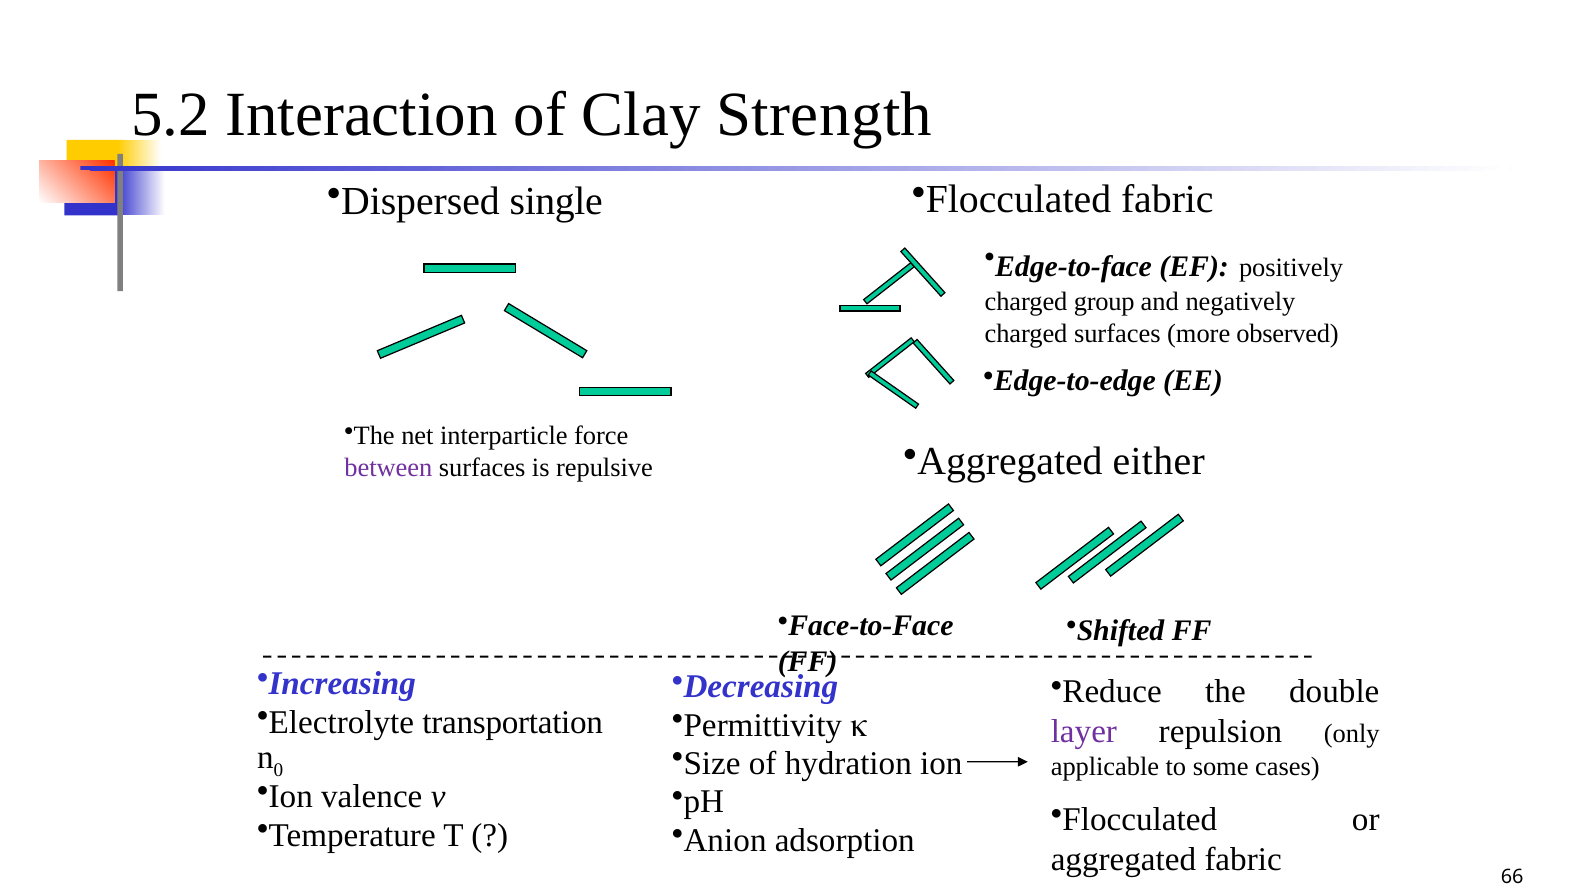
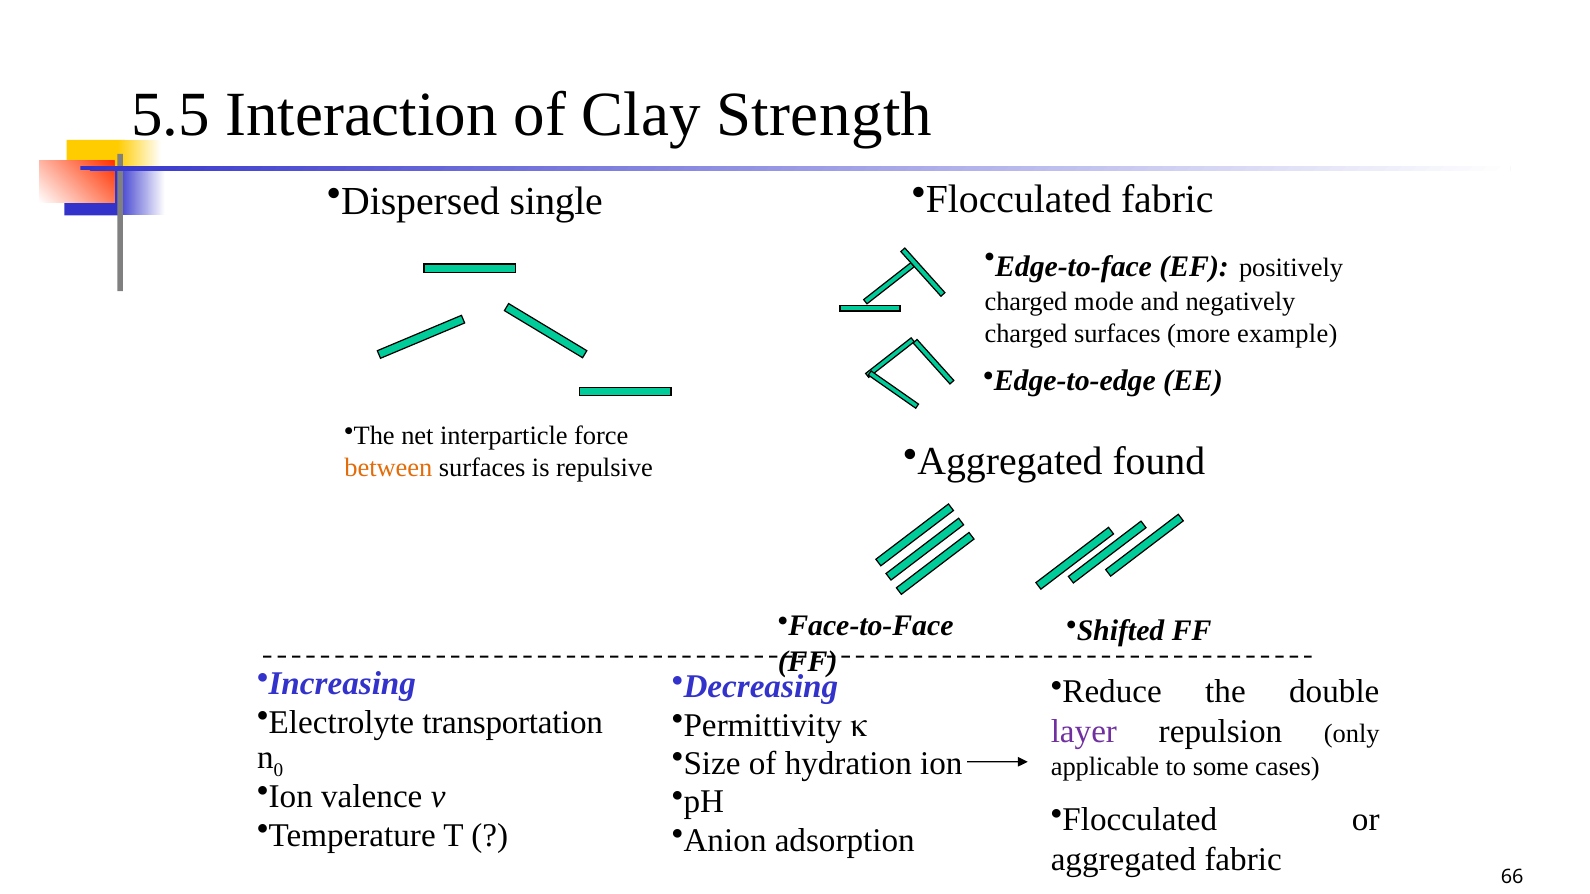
5.2: 5.2 -> 5.5 (170, 115)
group: group -> mode (1104, 302)
observed: observed -> example (1287, 334)
either: either -> found (1159, 462)
between colour: purple -> orange (388, 468)
